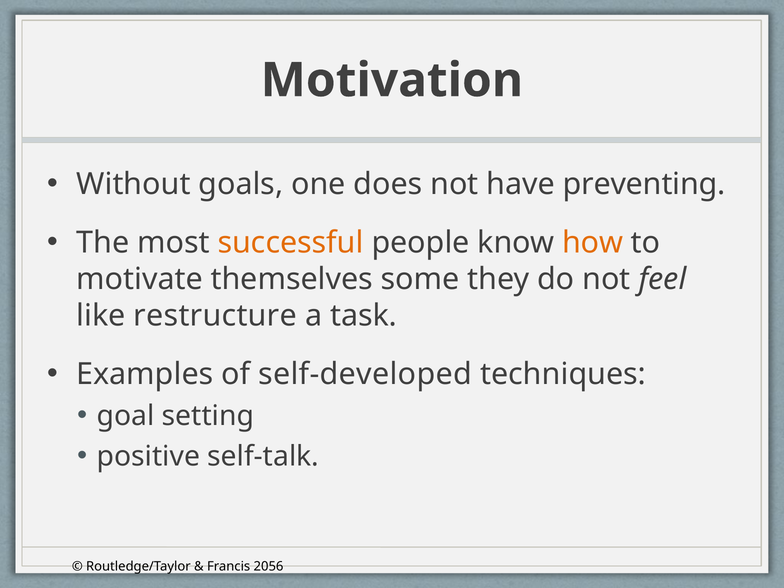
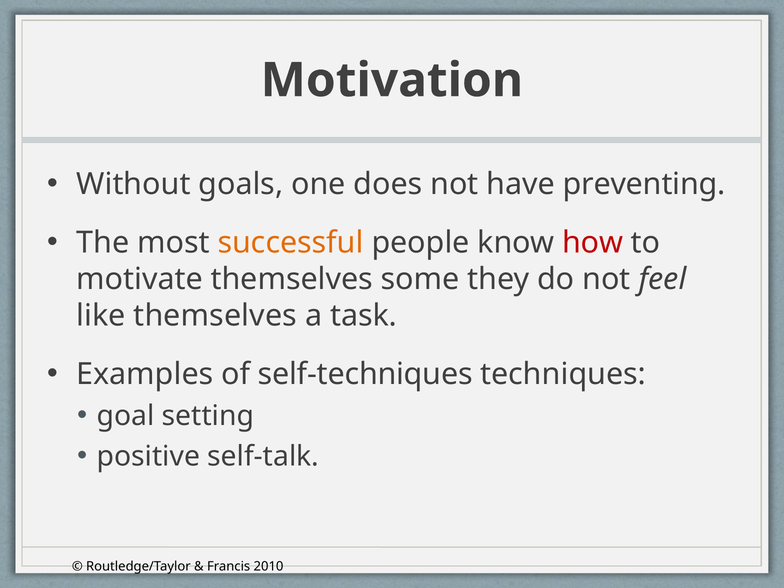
how colour: orange -> red (593, 243)
like restructure: restructure -> themselves (215, 316)
self-developed: self-developed -> self-techniques (365, 374)
2056: 2056 -> 2010 (268, 567)
